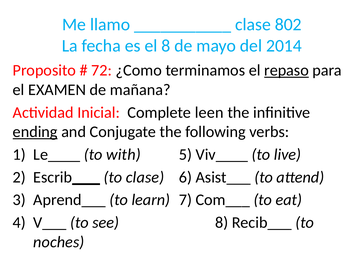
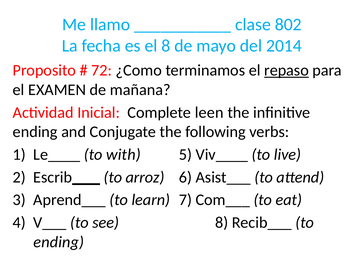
ending underline: present -> none (35, 132)
to clase: clase -> arroz (145, 177)
noches: noches -> ending (59, 242)
